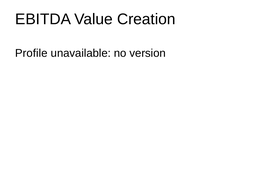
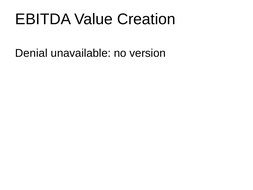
Profile: Profile -> Denial (31, 53)
